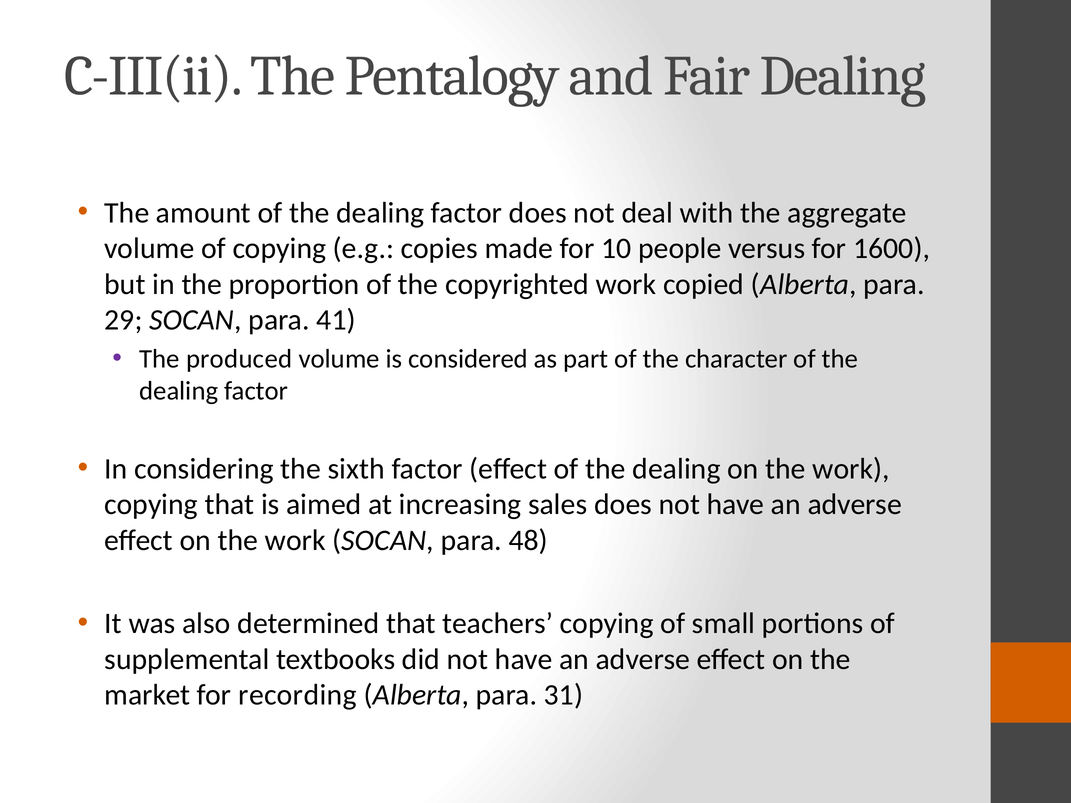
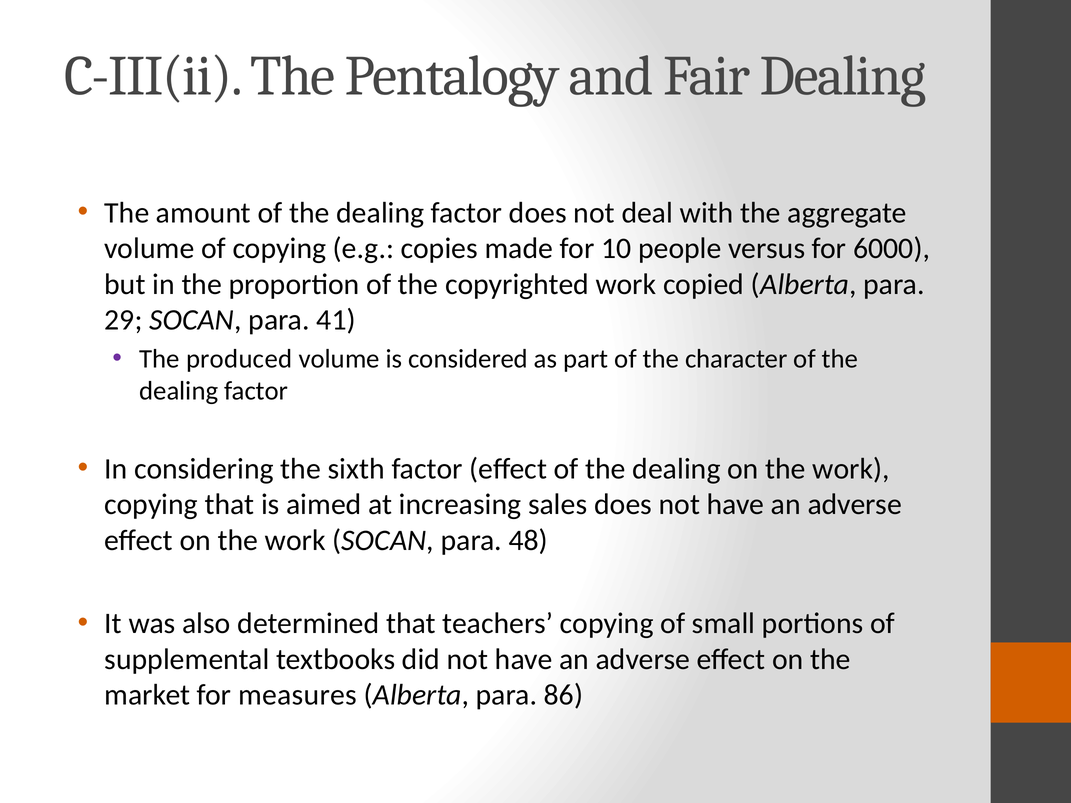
1600: 1600 -> 6000 (892, 249)
recording: recording -> measures (297, 695)
31: 31 -> 86 (563, 695)
